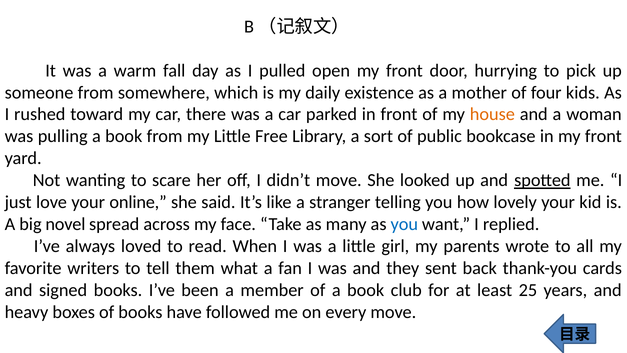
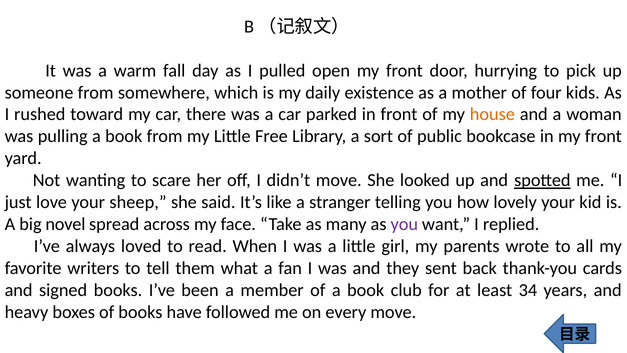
online: online -> sheep (138, 202)
you colour: blue -> purple (404, 224)
25: 25 -> 34 (528, 290)
